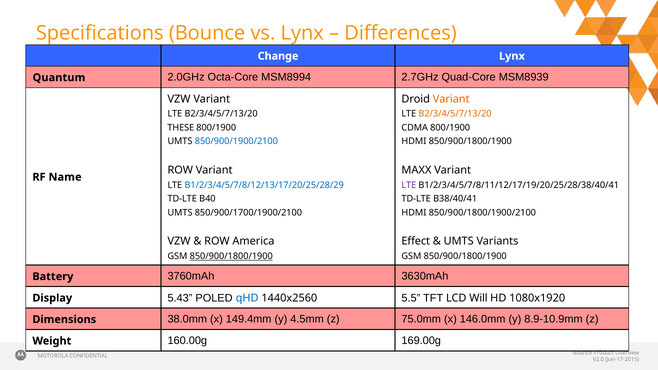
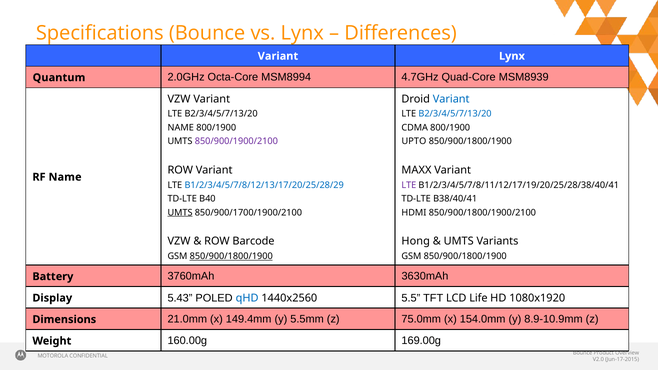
Change: Change -> Variant (278, 56)
2.7GHz: 2.7GHz -> 4.7GHz (420, 77)
Variant colour: orange -> blue (451, 99)
B2/3/4/5/7/13/20 colour: orange -> blue (455, 114)
THESE: THESE -> NAME (181, 128)
850/900/1900/2100 colour: blue -> purple (236, 141)
HDMI: HDMI -> UPTO (414, 141)
UMTS underline: none -> present (180, 213)
America: America -> Barcode (254, 241)
Effect: Effect -> Hong (416, 241)
Will: Will -> Life (478, 298)
38.0mm: 38.0mm -> 21.0mm (187, 319)
4.5mm: 4.5mm -> 5.5mm (307, 319)
146.0mm: 146.0mm -> 154.0mm (483, 319)
